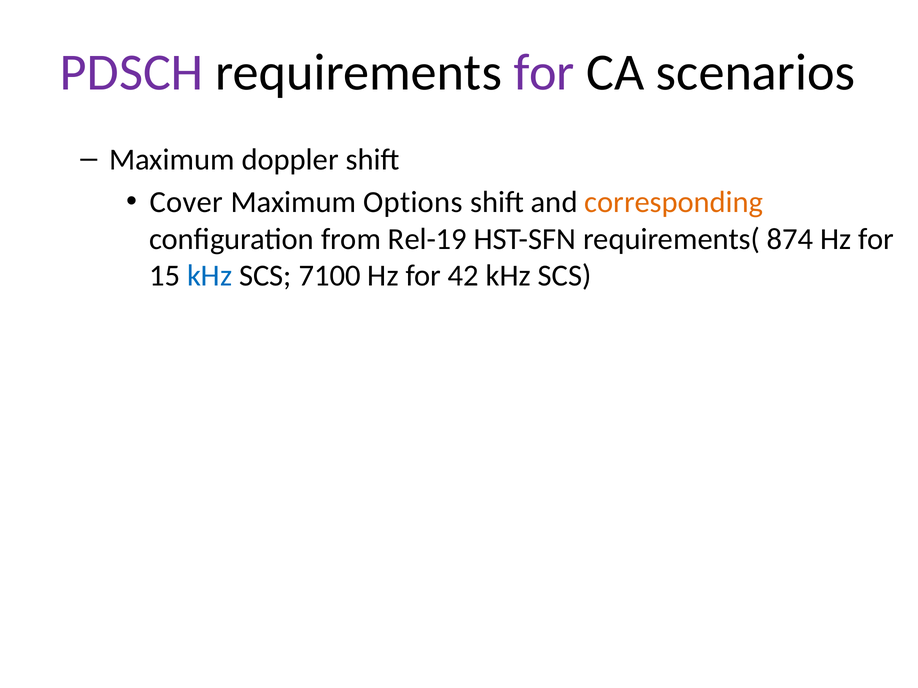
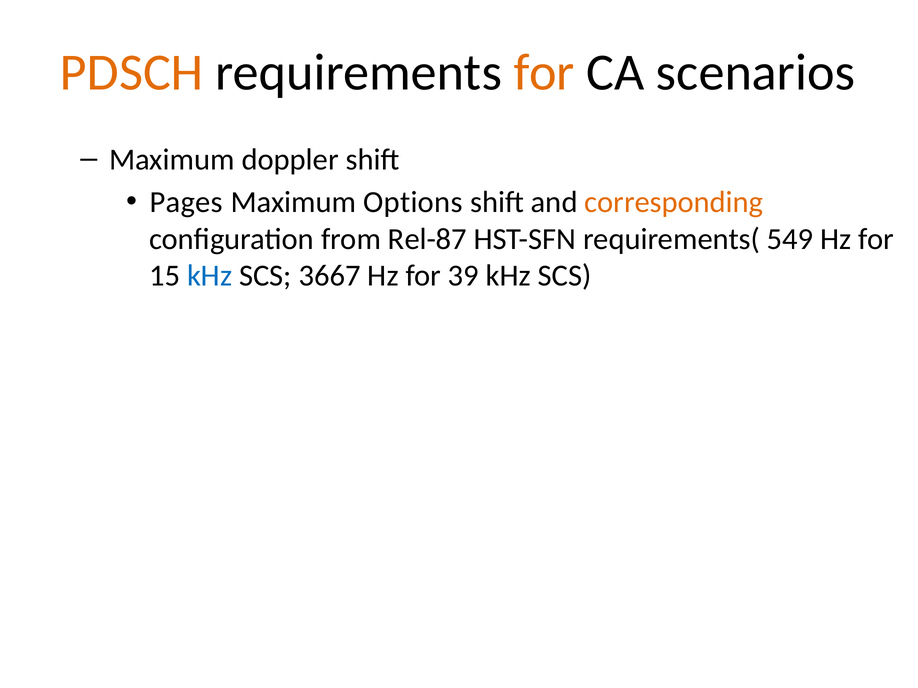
PDSCH colour: purple -> orange (132, 72)
for colour: purple -> orange (544, 72)
Cover: Cover -> Pages (186, 203)
Rel-19: Rel-19 -> Rel-87 (427, 239)
874: 874 -> 549 (790, 239)
7100: 7100 -> 3667 (330, 276)
42: 42 -> 39 (463, 276)
